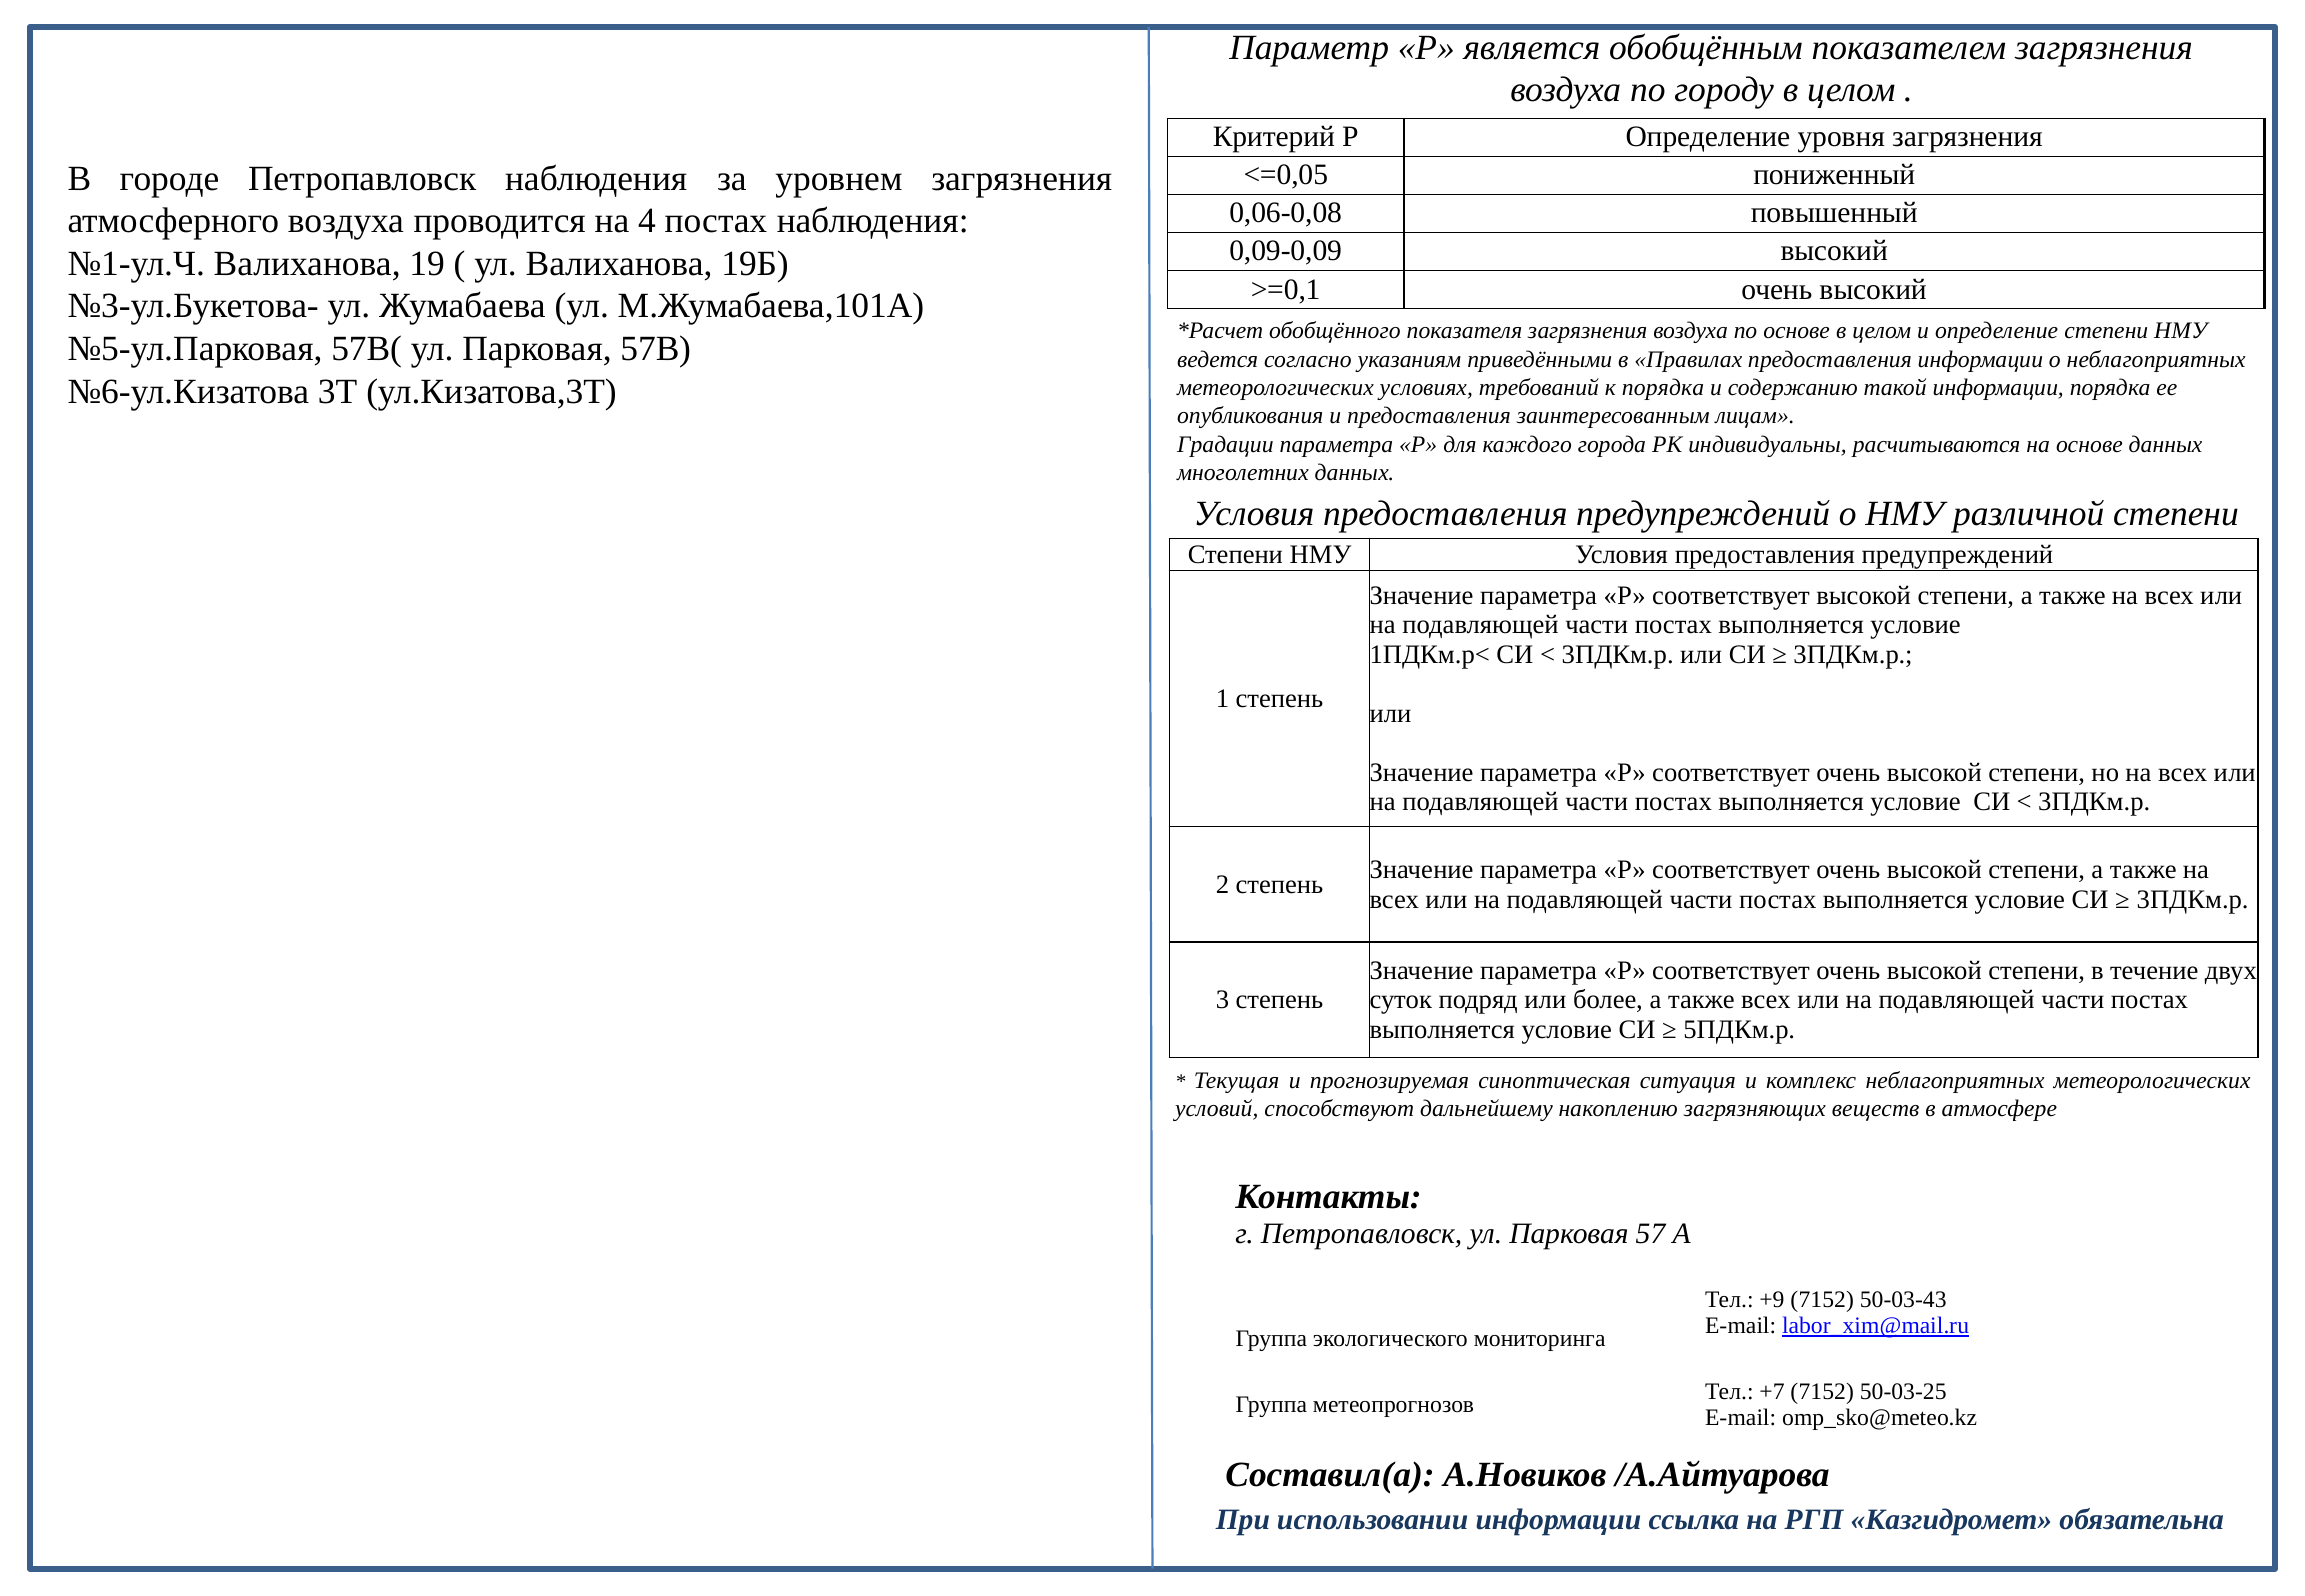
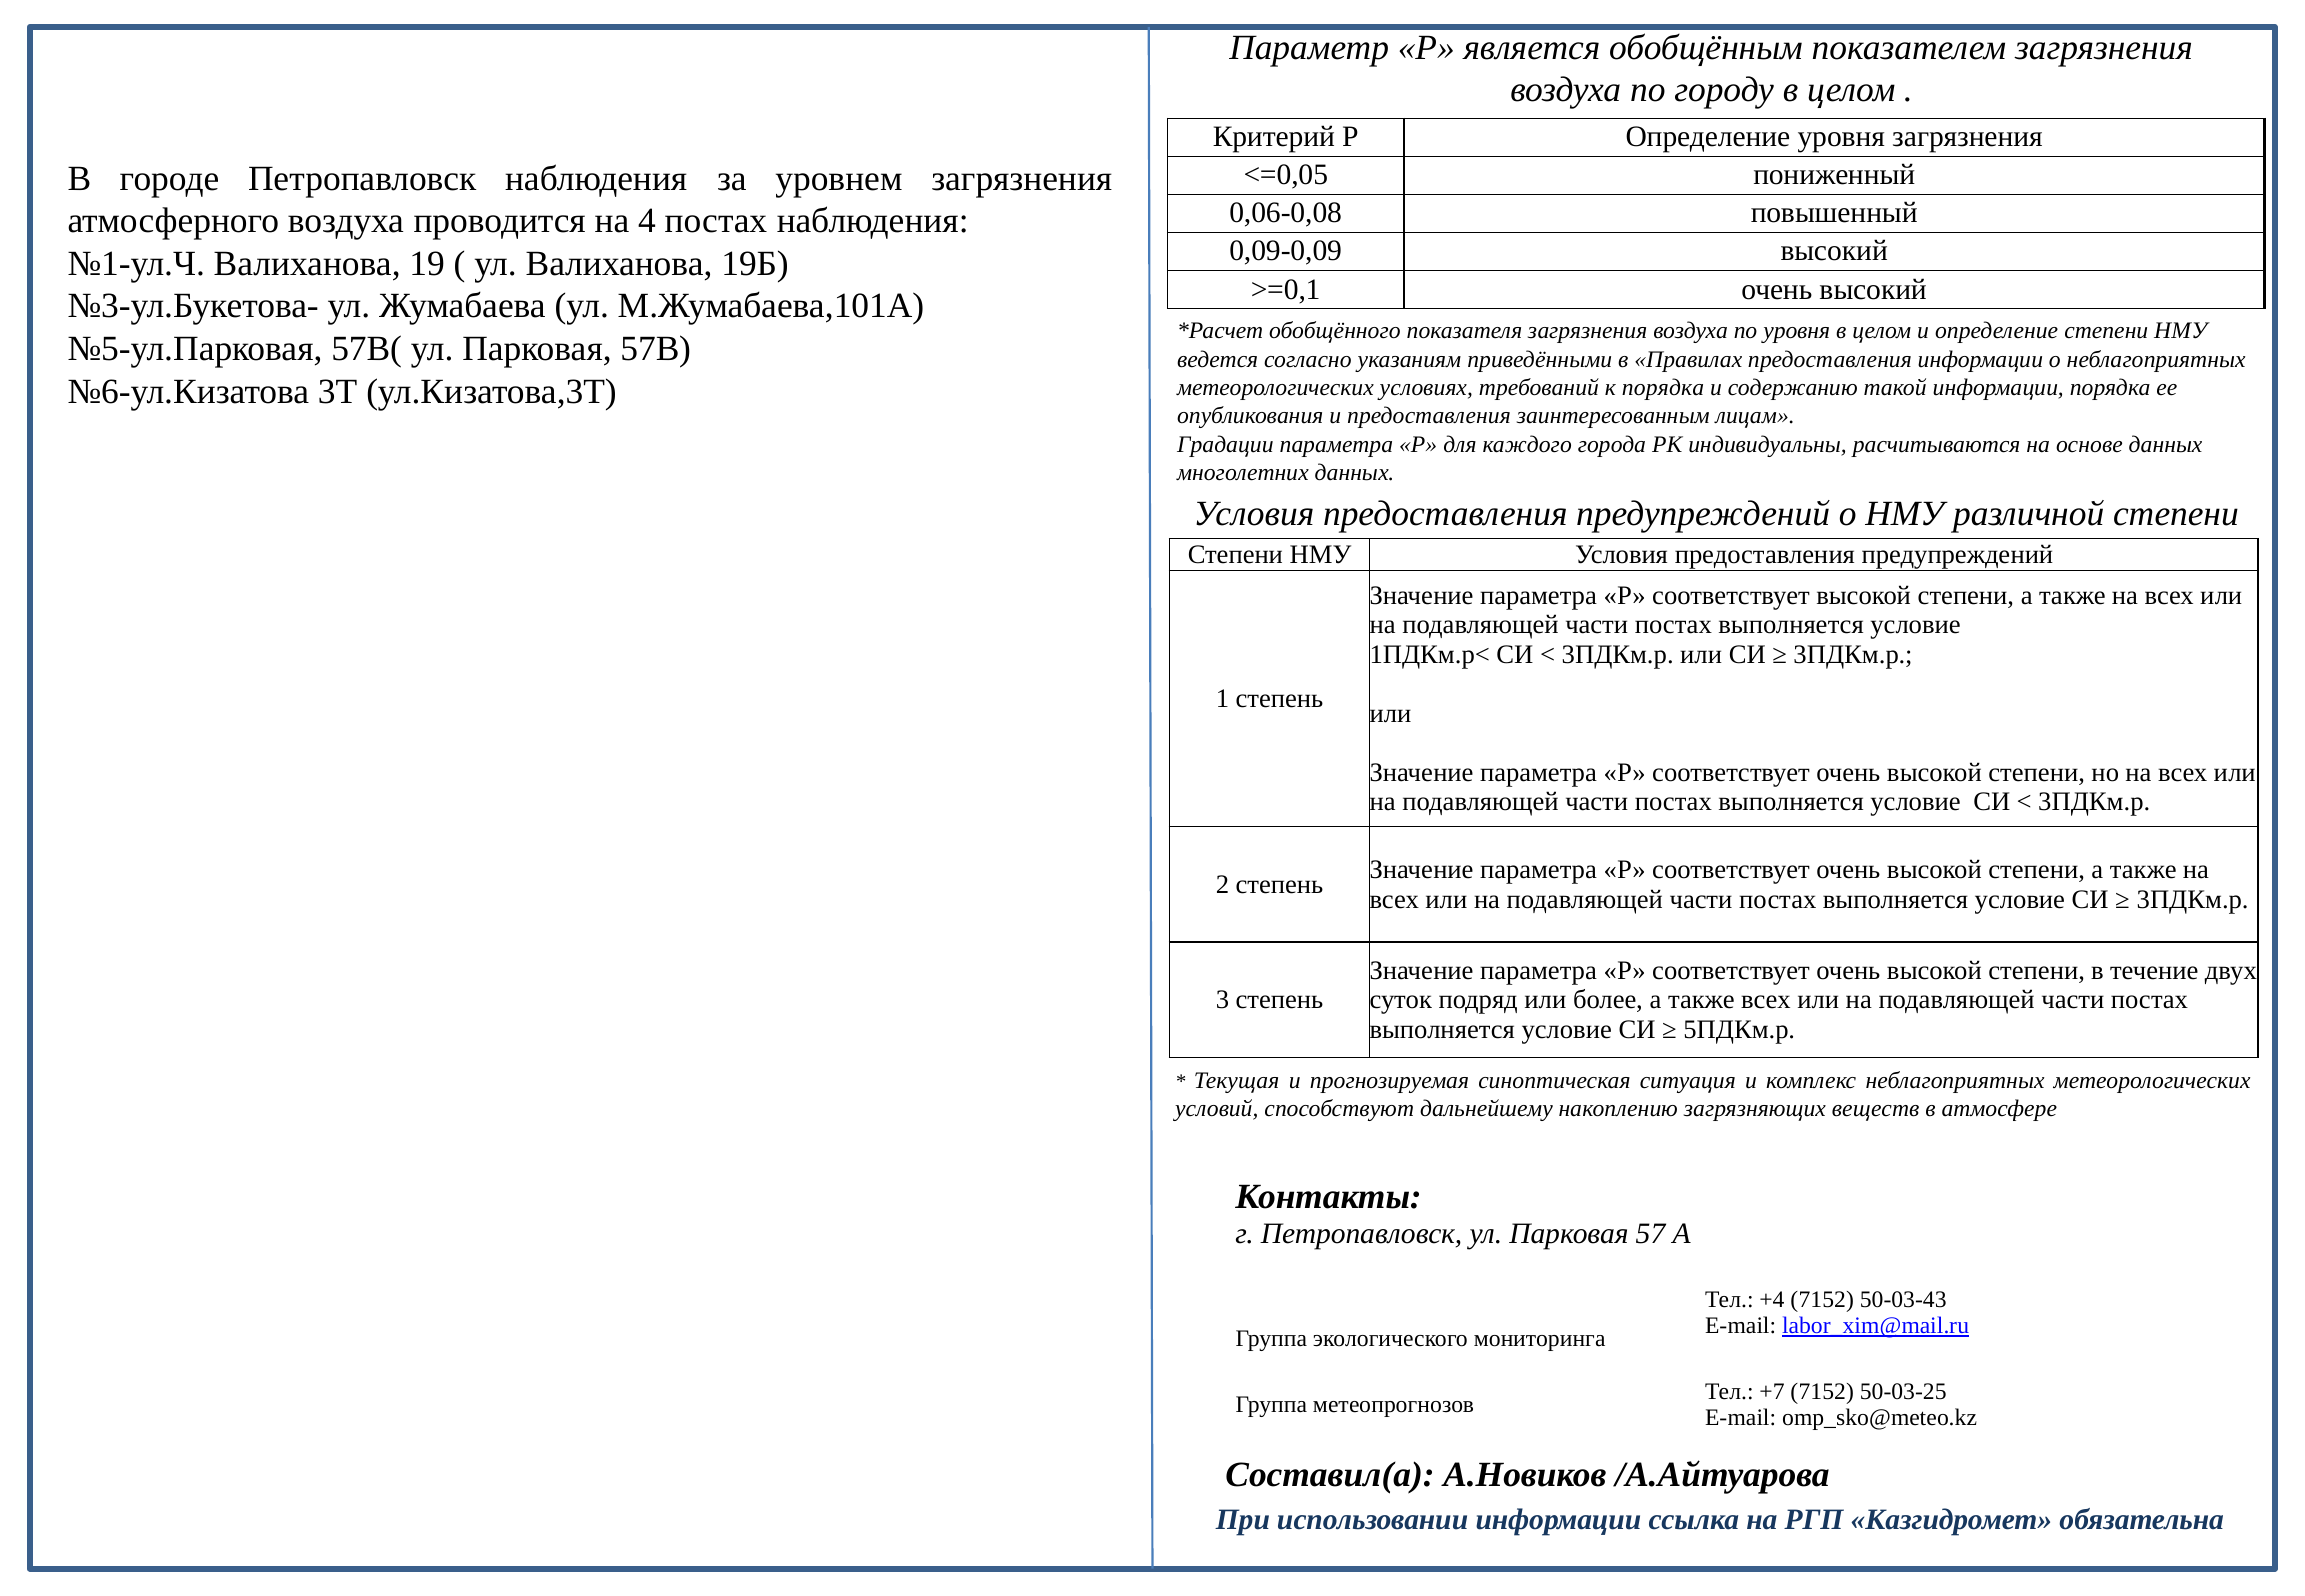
по основе: основе -> уровня (1797, 331)
+9: +9 -> +4 (1772, 1299)
